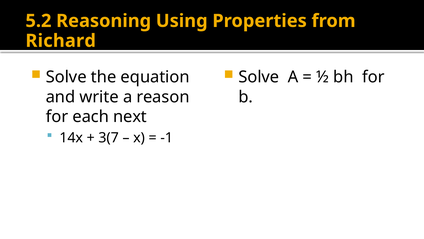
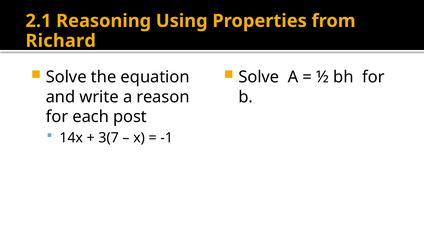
5.2: 5.2 -> 2.1 (38, 21)
next: next -> post (130, 117)
